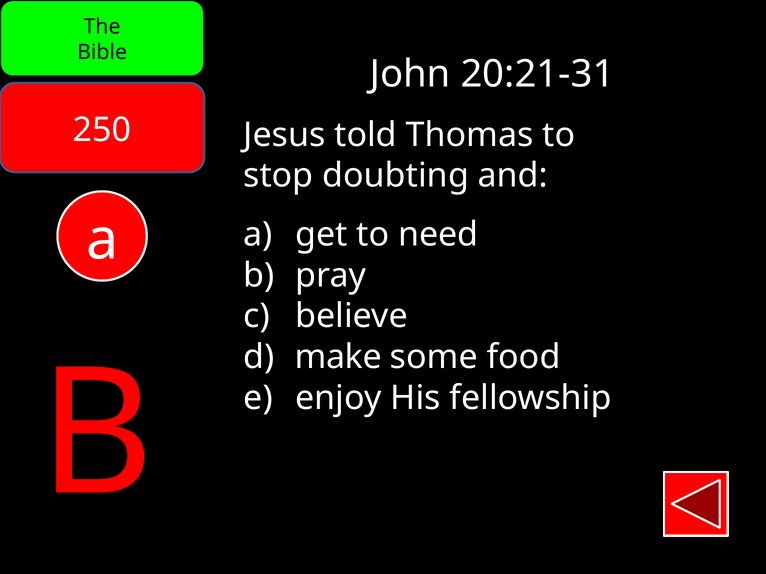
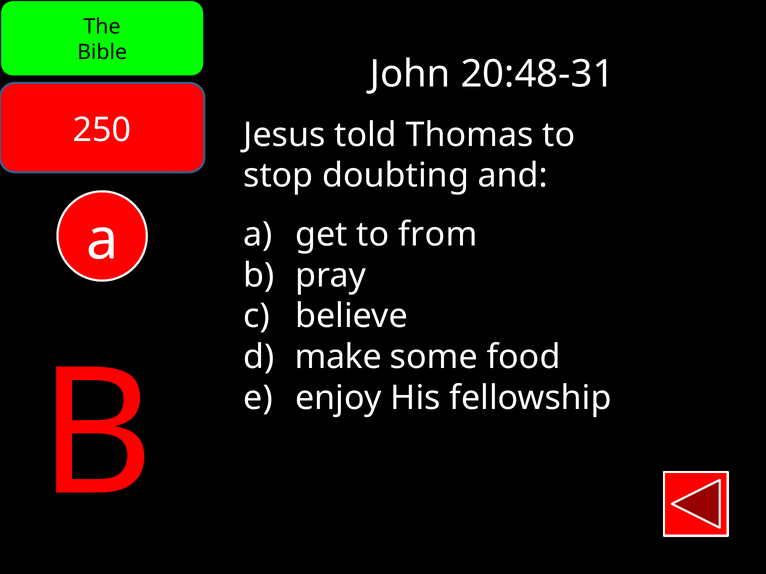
20:21-31: 20:21-31 -> 20:48-31 (538, 74)
need: need -> from (438, 235)
